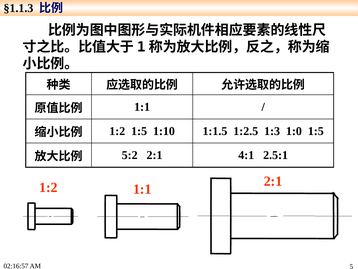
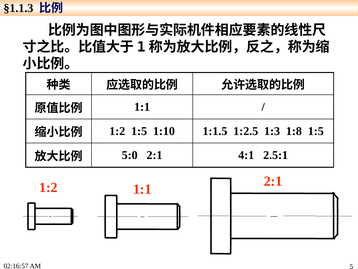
1:0: 1:0 -> 1:8 (294, 131)
5:2: 5:2 -> 5:0 (130, 155)
